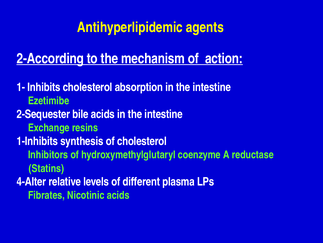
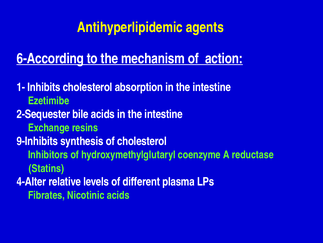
2-According: 2-According -> 6-According (50, 59)
1-Inhibits: 1-Inhibits -> 9-Inhibits (37, 141)
